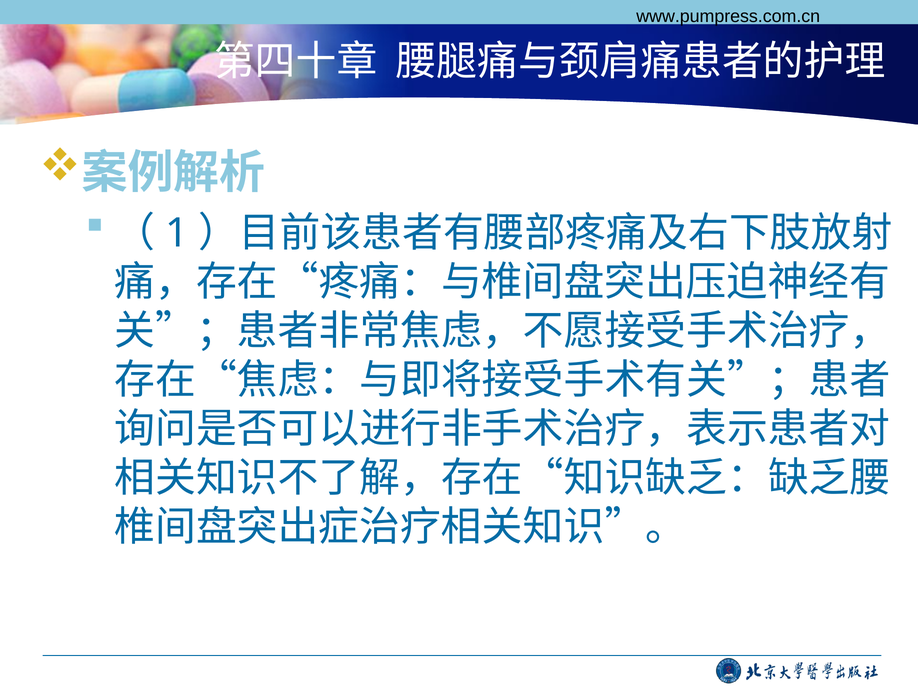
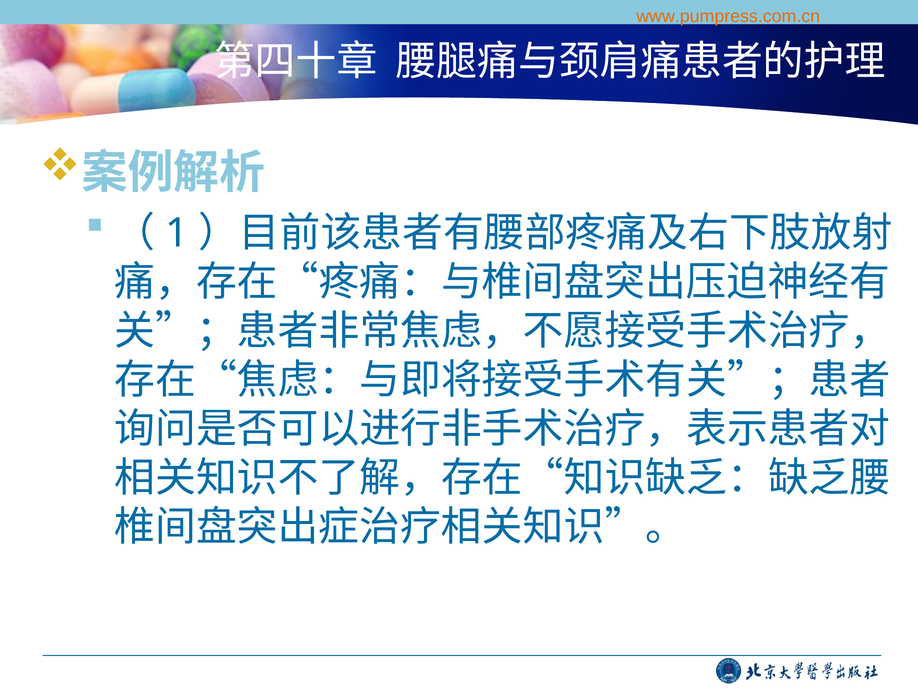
www.pumpress.com.cn colour: black -> orange (728, 16)
